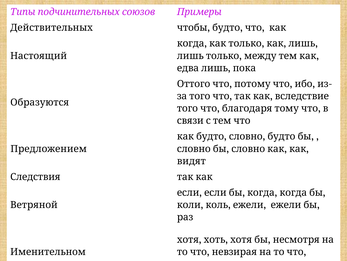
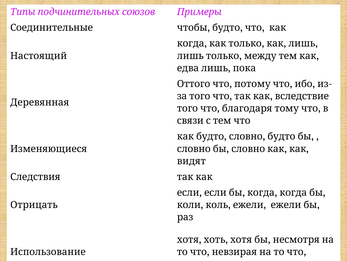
Действительных: Действительных -> Соединительные (52, 28)
Образуются: Образуются -> Деревянная (40, 102)
Предложением: Предложением -> Изменяющиеся (49, 148)
Ветряной: Ветряной -> Отрицать (34, 204)
Именительном: Именительном -> Использование (48, 251)
